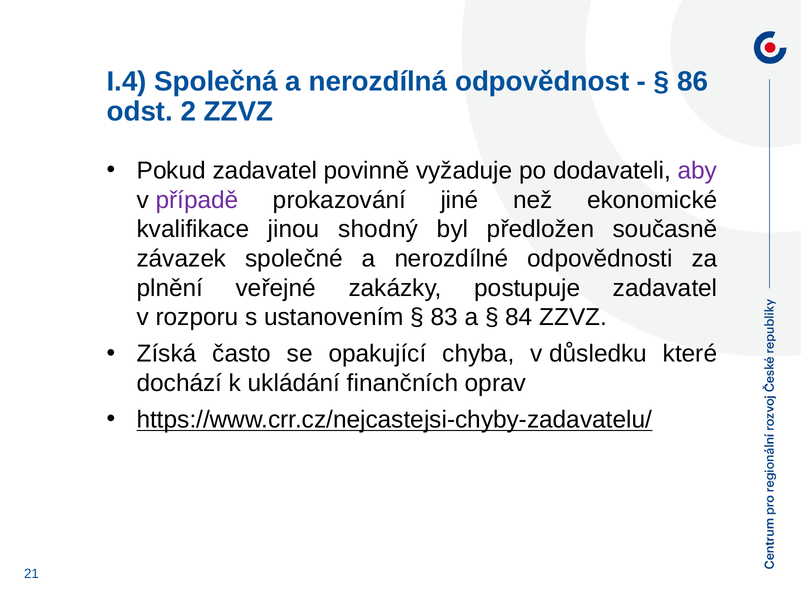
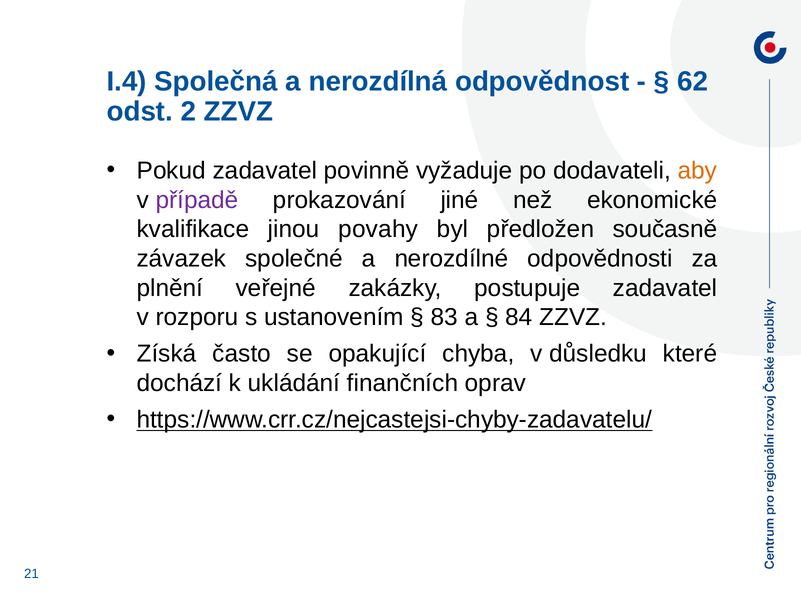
86: 86 -> 62 (693, 82)
aby colour: purple -> orange (698, 171)
shodný: shodný -> povahy (378, 229)
